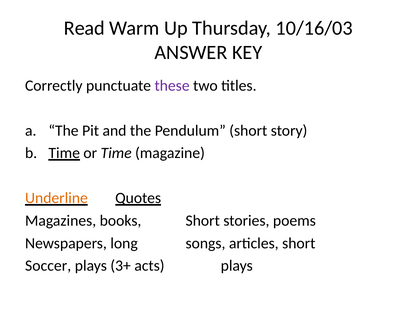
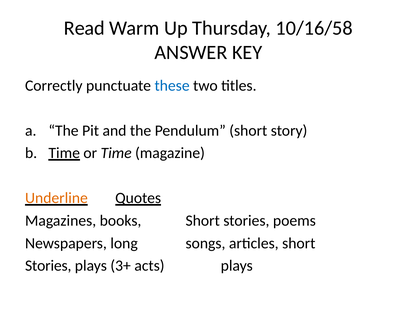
10/16/03: 10/16/03 -> 10/16/58 (314, 28)
these colour: purple -> blue (172, 86)
Soccer: Soccer -> Stories (48, 265)
